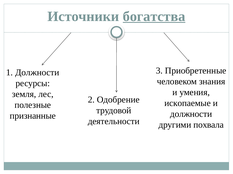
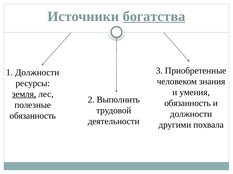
земля underline: none -> present (24, 95)
Одобрение: Одобрение -> Выполнить (118, 100)
ископаемые: ископаемые -> обязанность (188, 104)
признанные: признанные -> обязанность (33, 116)
